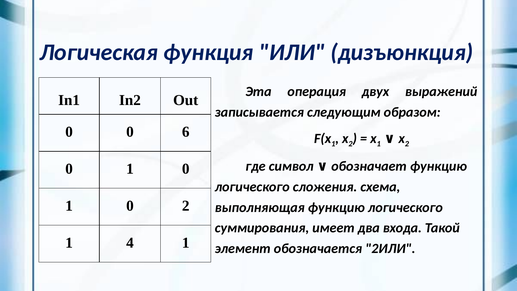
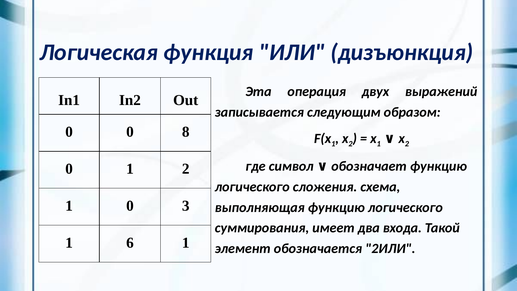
6: 6 -> 8 (186, 132)
0: 0 -> 2 (186, 169)
0 2: 2 -> 3 (186, 206)
4: 4 -> 6 (130, 243)
